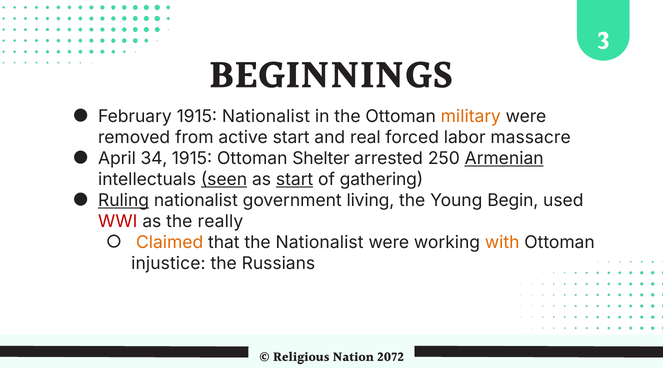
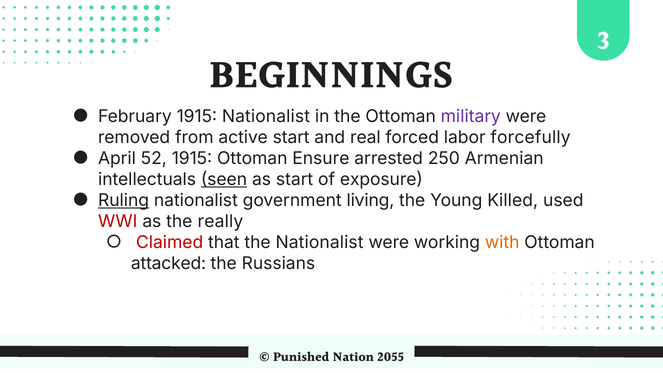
military colour: orange -> purple (471, 117)
massacre: massacre -> forcefully (531, 138)
34: 34 -> 52 (154, 159)
Shelter: Shelter -> Ensure (321, 159)
Armenian underline: present -> none (504, 159)
start underline: present -> none (295, 180)
gathering: gathering -> exposure (381, 180)
Begin: Begin -> Killed (513, 201)
Claimed colour: orange -> red (170, 243)
injustice: injustice -> attacked (169, 264)
Religious: Religious -> Punished (301, 358)
2072: 2072 -> 2055 (390, 358)
